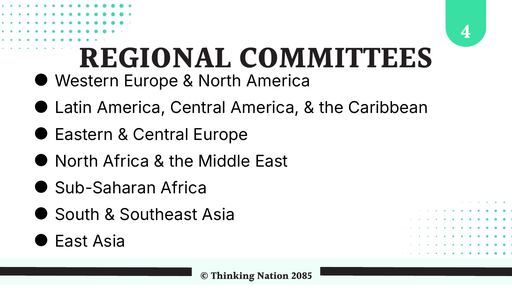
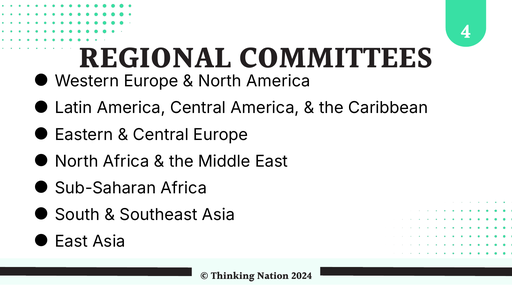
2085: 2085 -> 2024 (302, 276)
